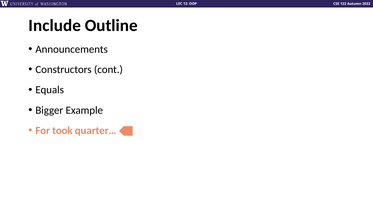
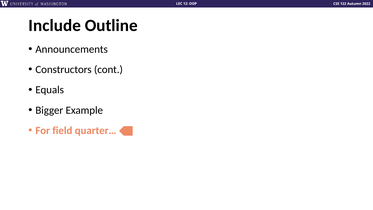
took: took -> field (62, 130)
